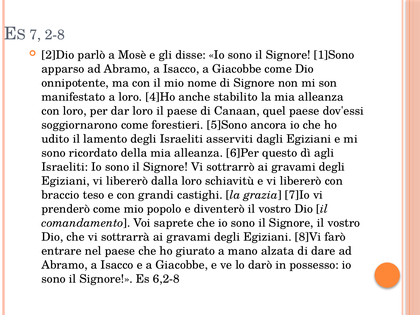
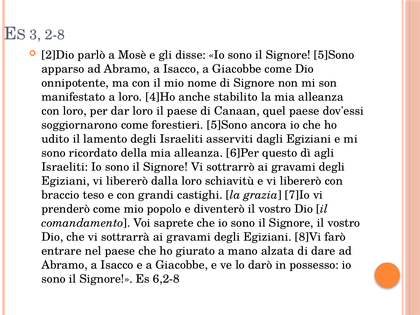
7: 7 -> 3 (35, 35)
Signore 1]Sono: 1]Sono -> 5]Sono (334, 55)
